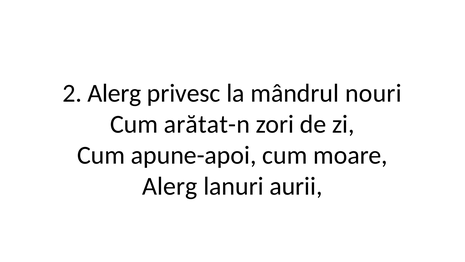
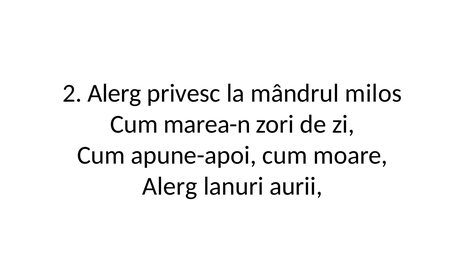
nouri: nouri -> milos (373, 93)
arătat-n: arătat-n -> marea-n (207, 124)
